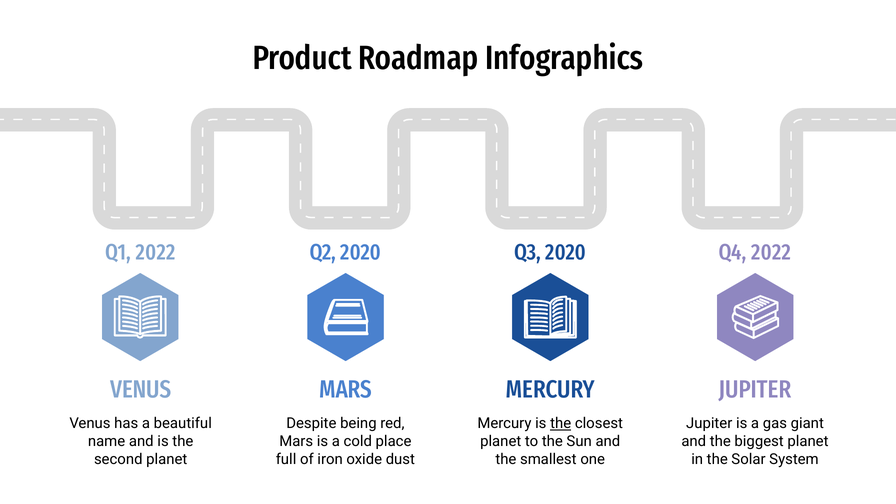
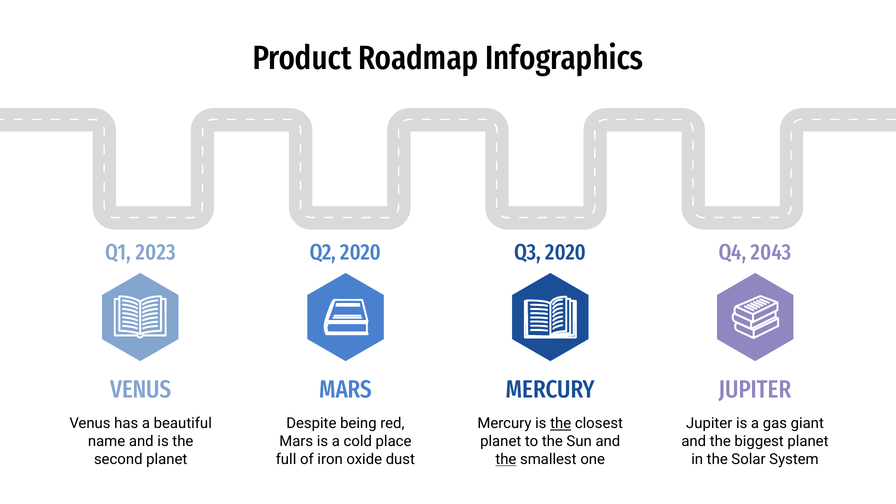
Q1 2022: 2022 -> 2023 (156, 252)
Q4 2022: 2022 -> 2043 (771, 252)
the underline: none -> present (506, 459)
